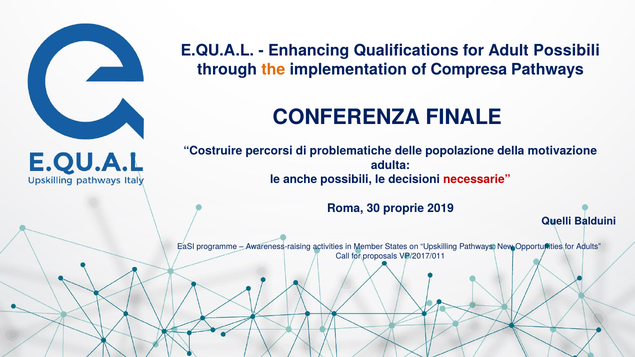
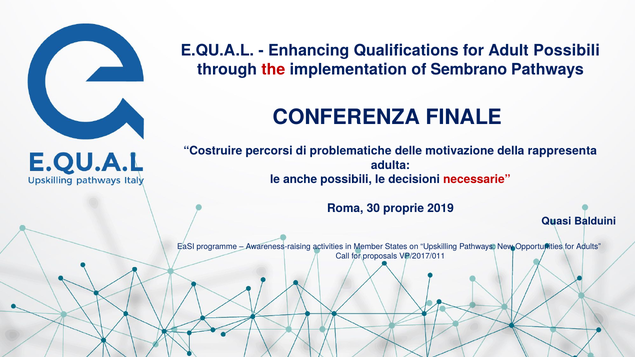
the colour: orange -> red (273, 70)
Compresa: Compresa -> Sembrano (469, 70)
popolazione: popolazione -> motivazione (460, 151)
motivazione: motivazione -> rappresenta (562, 151)
Quelli: Quelli -> Quasi (556, 222)
